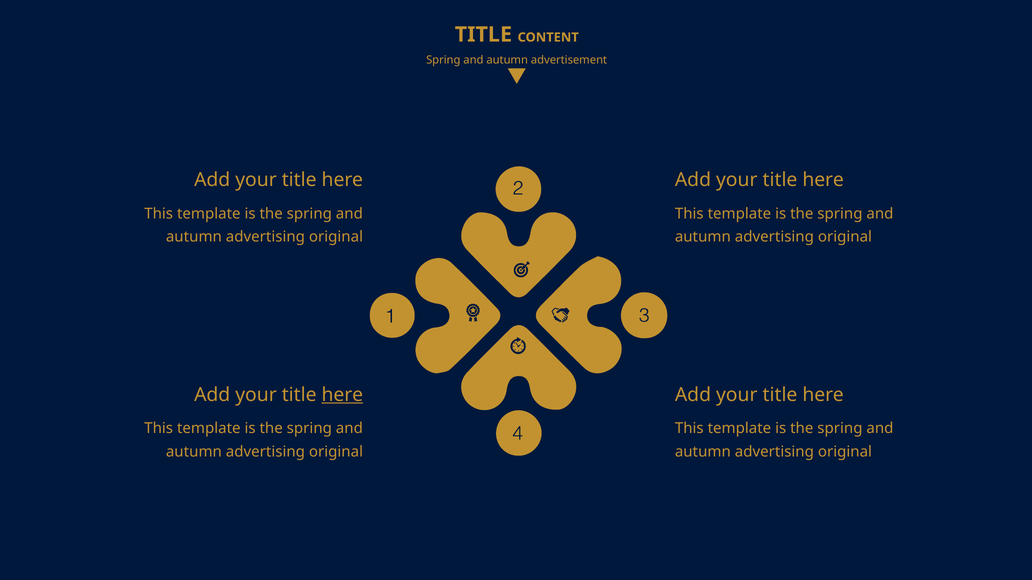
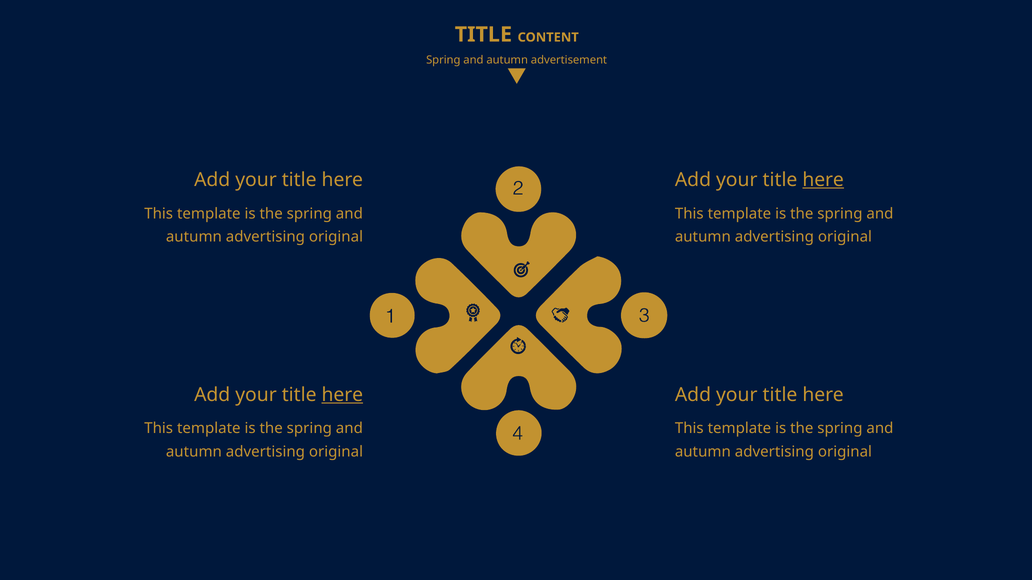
here underline: none -> present (823, 180)
